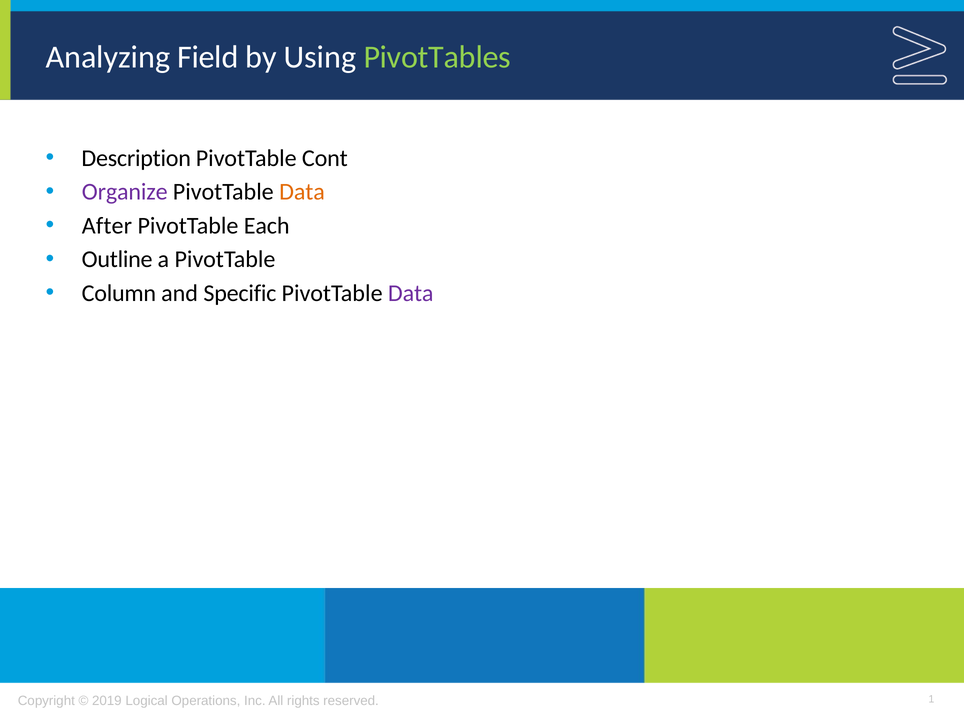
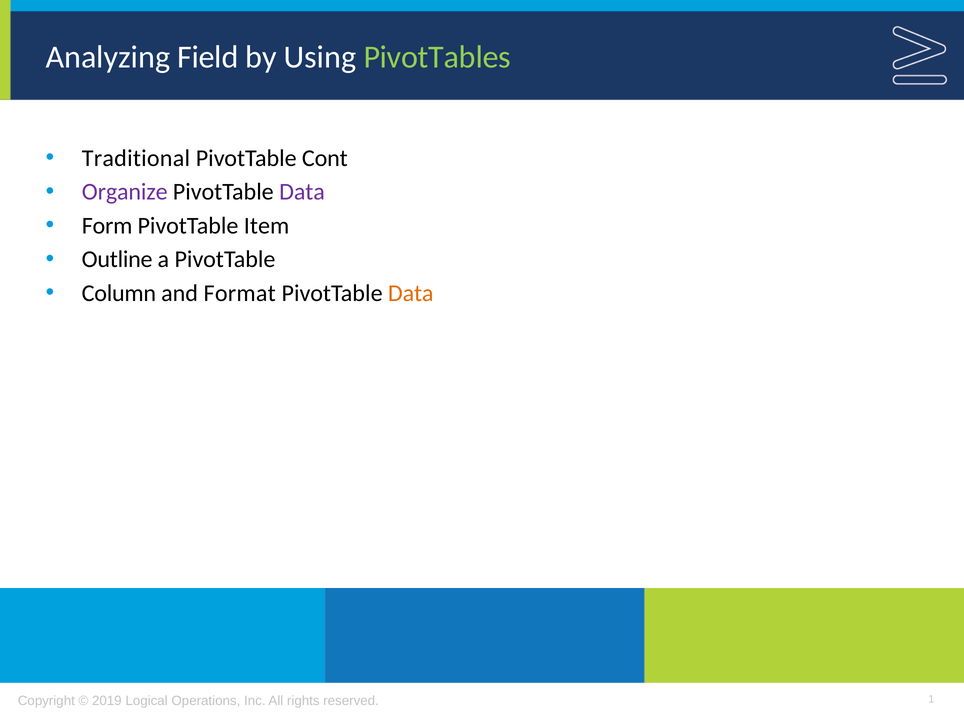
Description: Description -> Traditional (136, 158)
Data colour: orange -> purple (302, 192)
After: After -> Form (107, 226)
Each: Each -> Item (267, 226)
Specific: Specific -> Format (240, 293)
Data colour: purple -> orange (411, 293)
